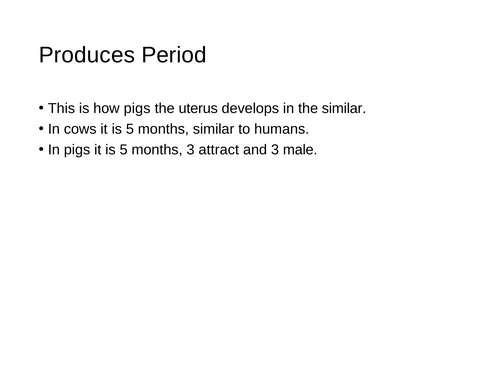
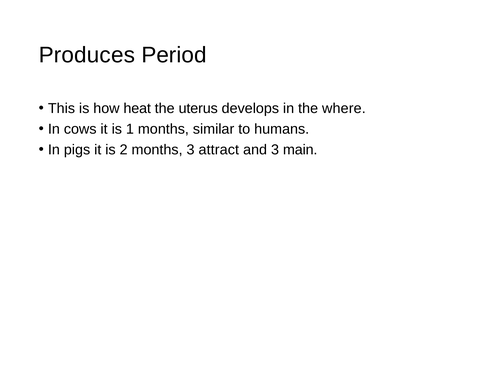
how pigs: pigs -> heat (137, 108)
the similar: similar -> where (344, 108)
cows it is 5: 5 -> 1 (130, 129)
pigs it is 5: 5 -> 2 (124, 150)
male: male -> main (300, 150)
